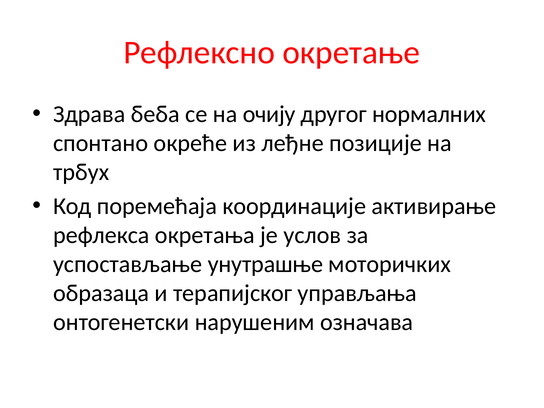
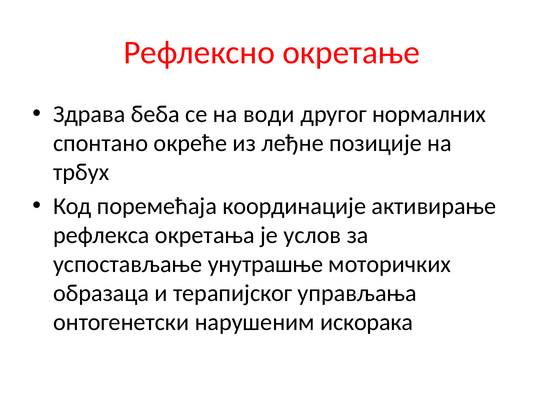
очију: очију -> води (269, 114)
означава: означава -> искорака (367, 322)
